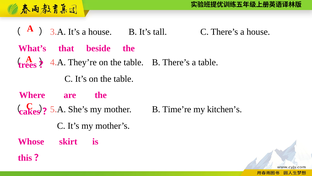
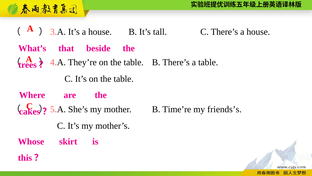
kitchen’s: kitchen’s -> friends’s (224, 109)
